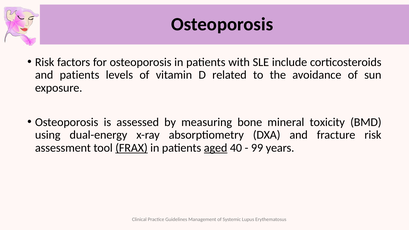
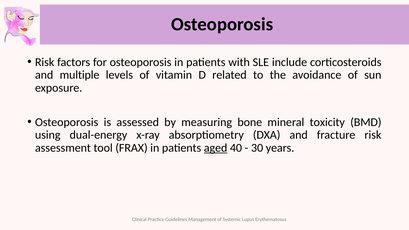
and patients: patients -> multiple (80, 75)
FRAX underline: present -> none (132, 148)
99: 99 -> 30 (257, 148)
